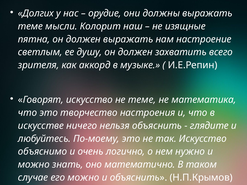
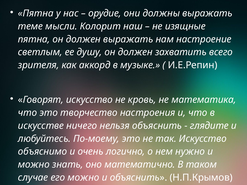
Долгих: Долгих -> Пятна (36, 13)
не теме: теме -> кровь (142, 100)
